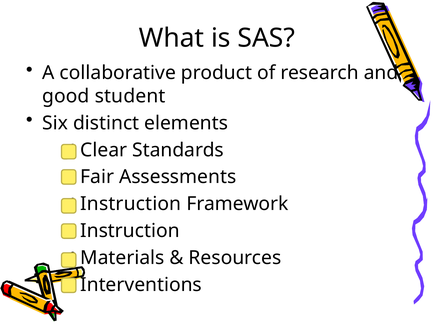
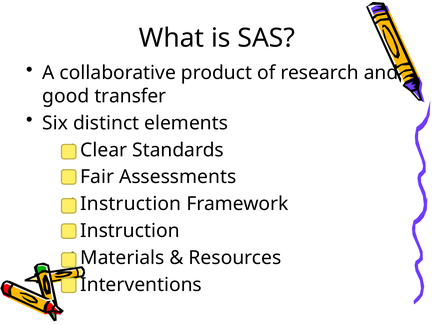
student: student -> transfer (130, 96)
